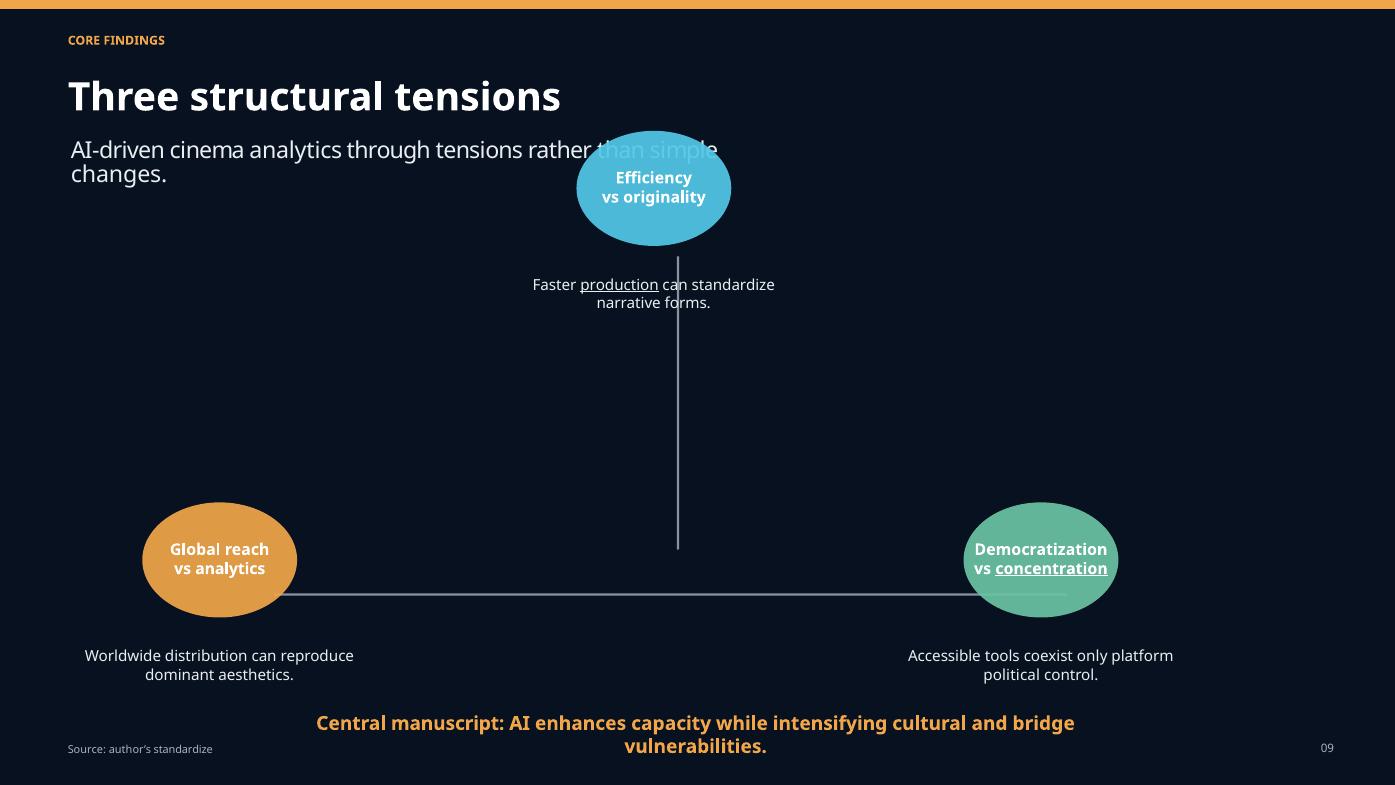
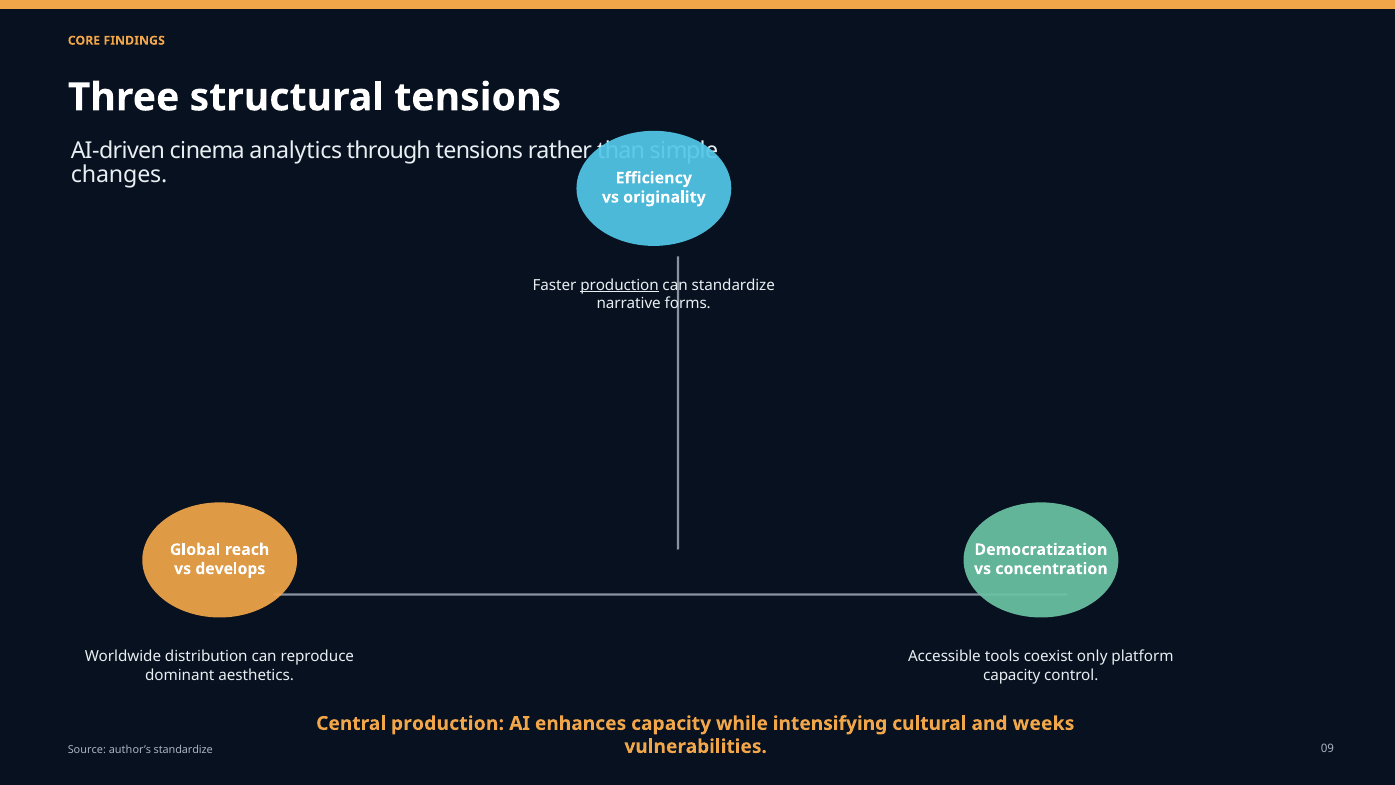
vs analytics: analytics -> develops (230, 569)
concentration underline: present -> none (1052, 569)
political: political -> capacity (1012, 675)
Central manuscript: manuscript -> production (447, 723)
bridge: bridge -> weeks (1044, 723)
